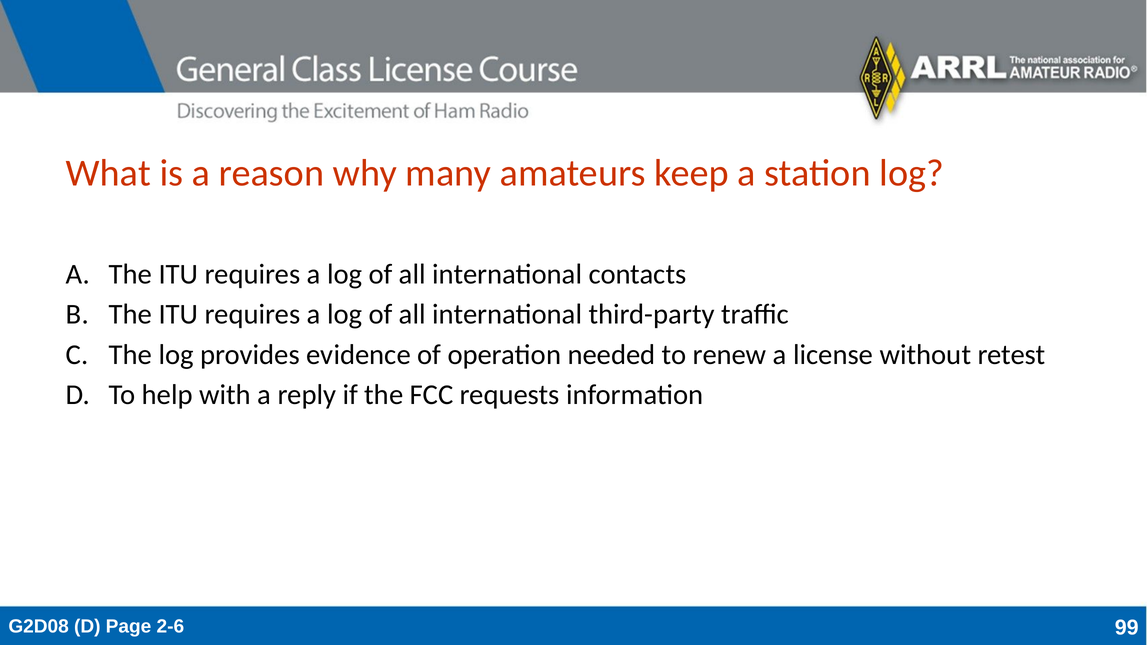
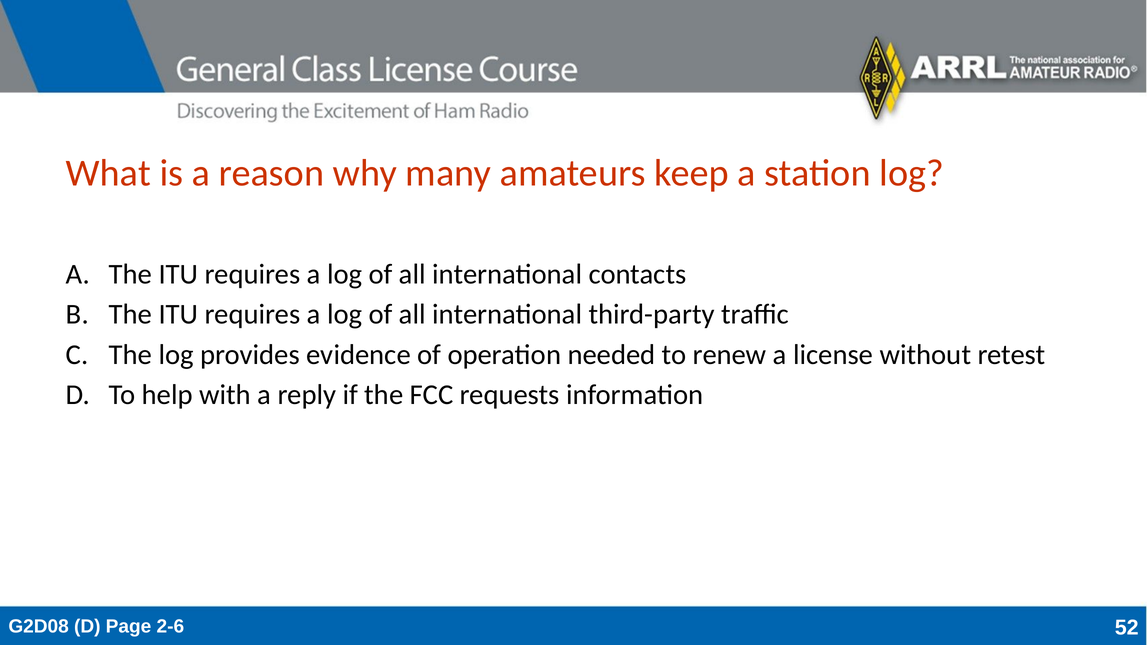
99: 99 -> 52 (1127, 628)
